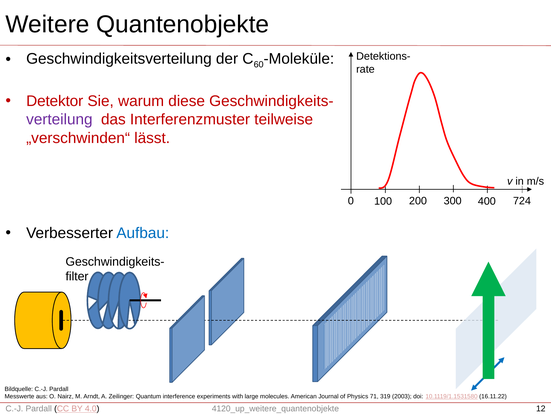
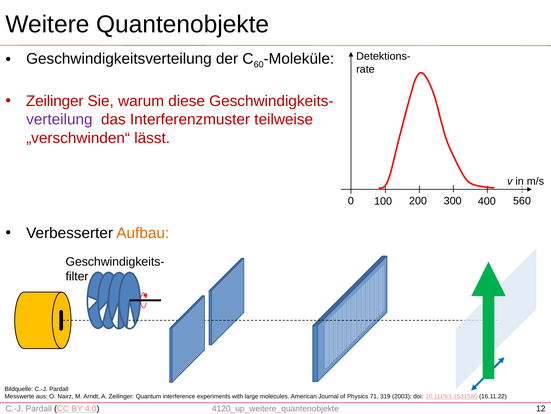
Detektor: Detektor -> Zeilinger (55, 101)
724: 724 -> 560 (522, 201)
Aufbau colour: blue -> orange (143, 233)
